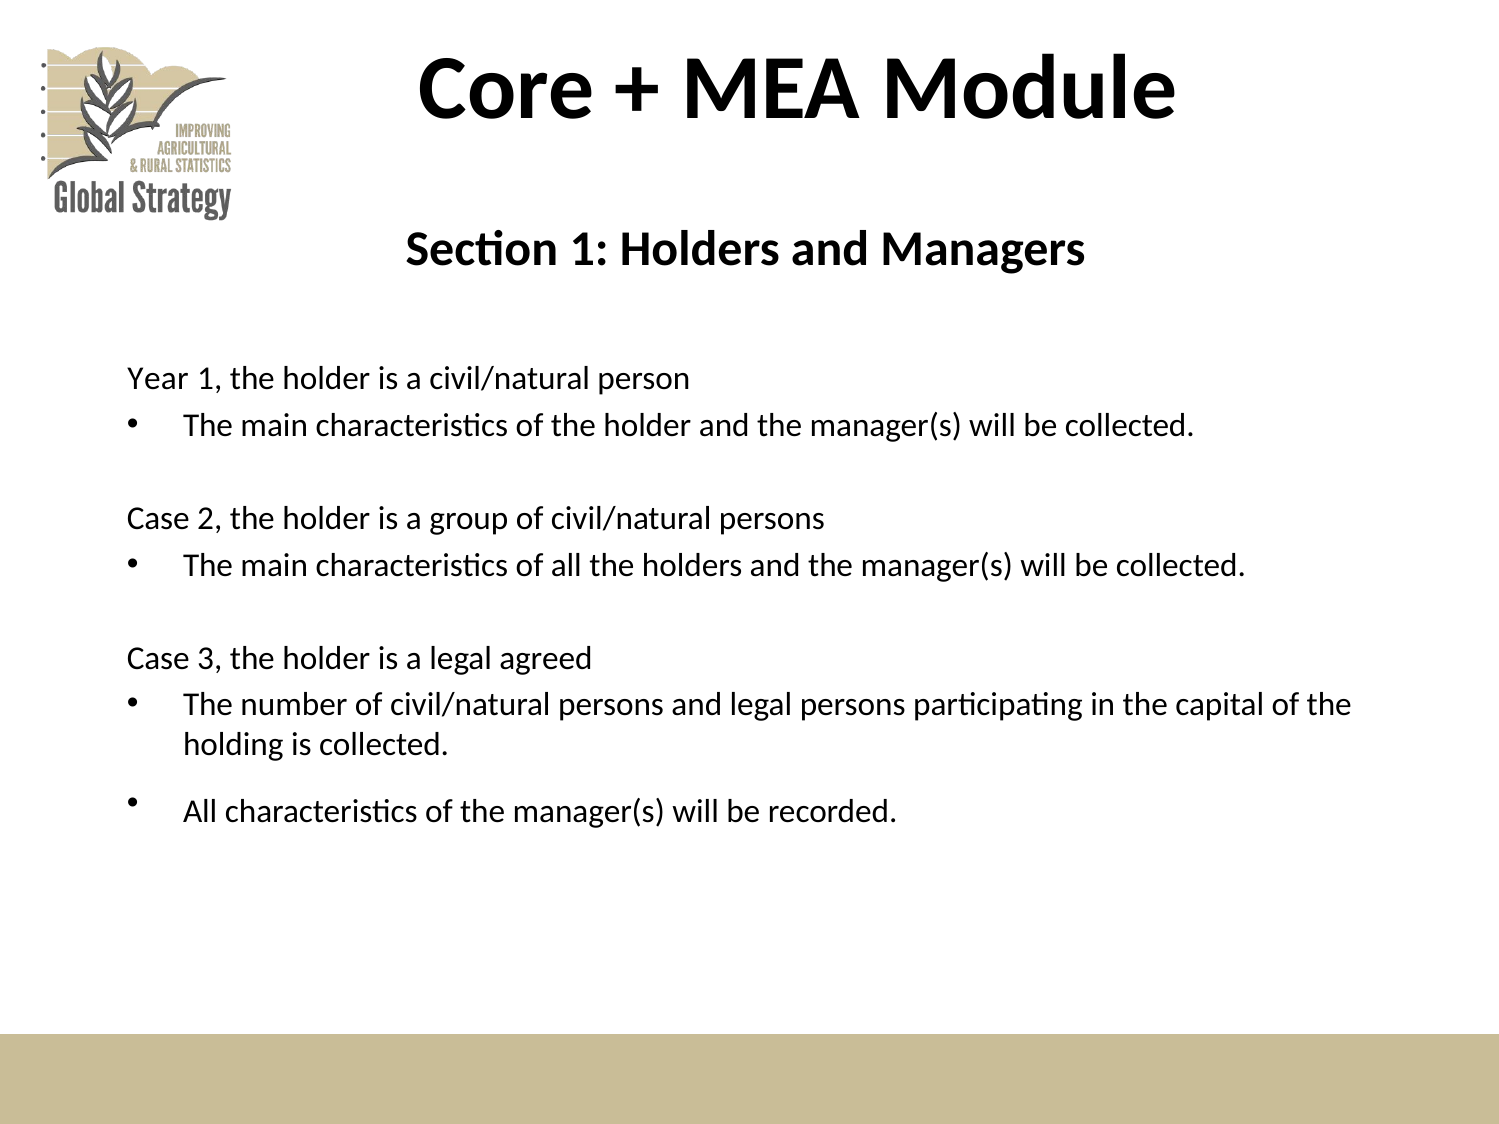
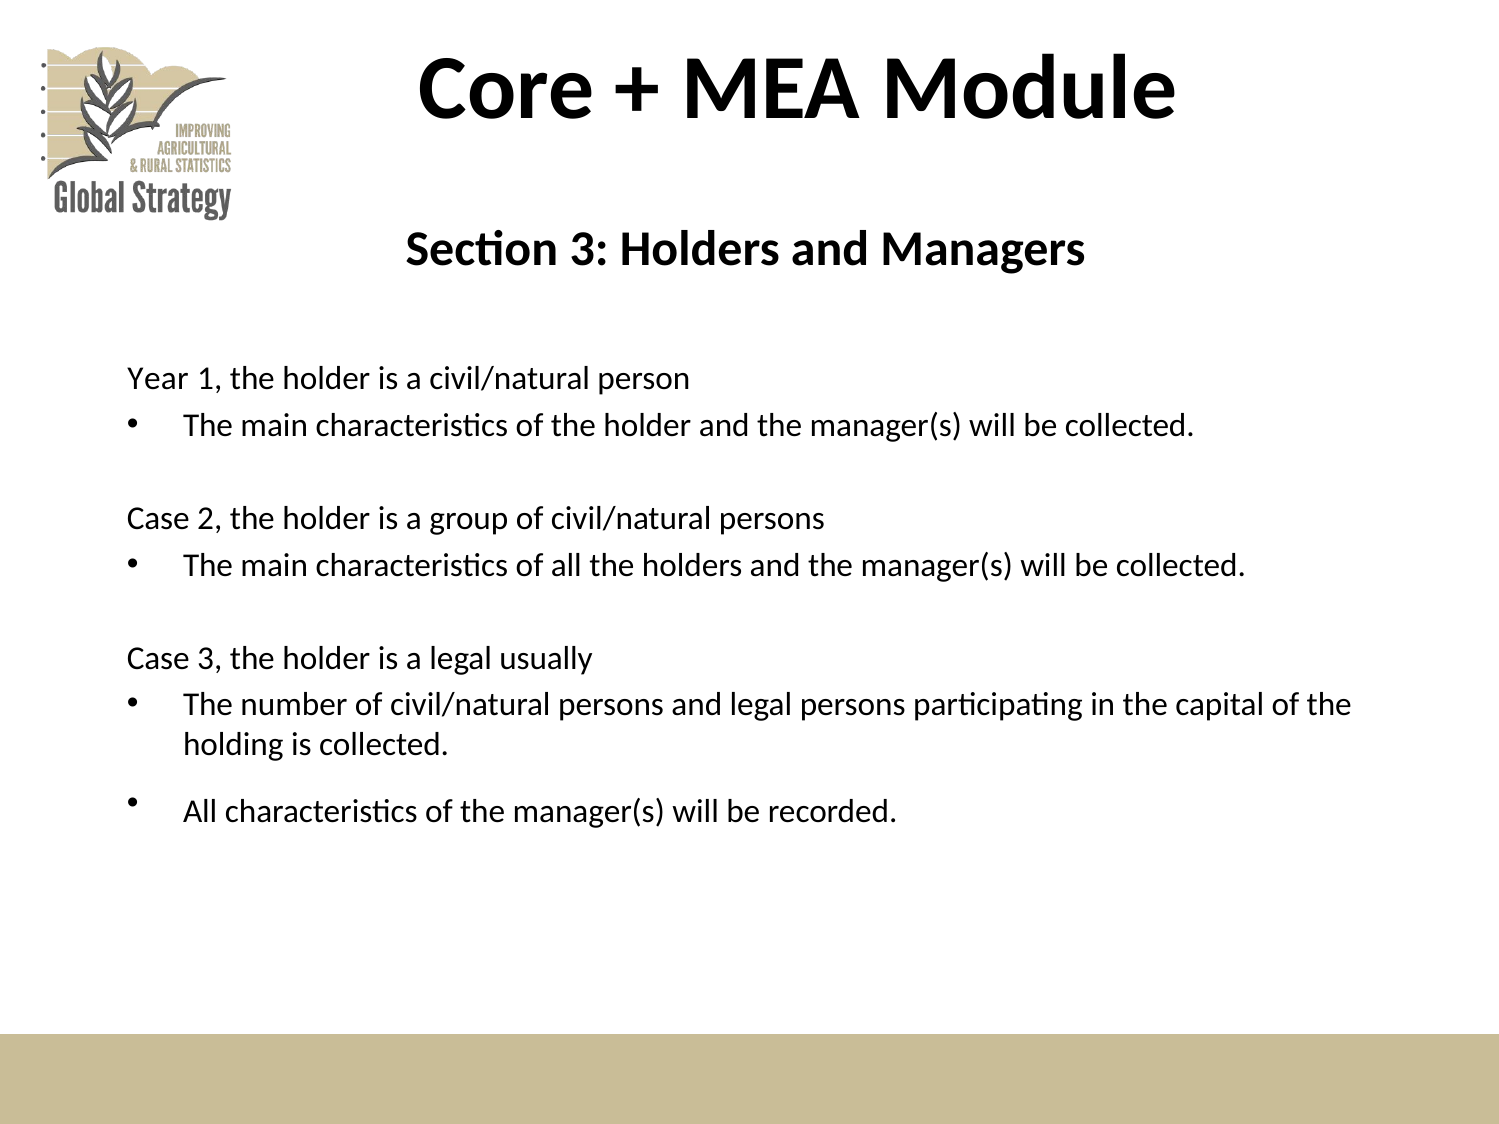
Section 1: 1 -> 3 (589, 249)
agreed: agreed -> usually (546, 658)
